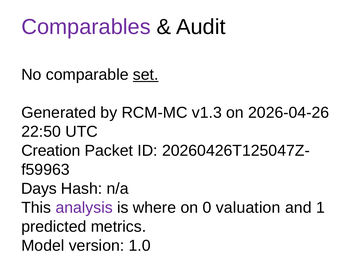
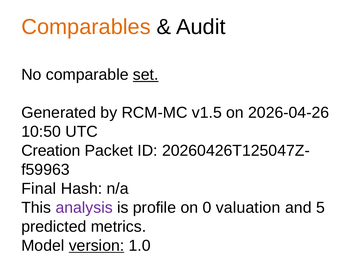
Comparables colour: purple -> orange (86, 27)
v1.3: v1.3 -> v1.5 (207, 113)
22:50: 22:50 -> 10:50 (41, 132)
Days: Days -> Final (39, 189)
where: where -> profile (155, 208)
1: 1 -> 5 (320, 208)
version underline: none -> present (97, 246)
